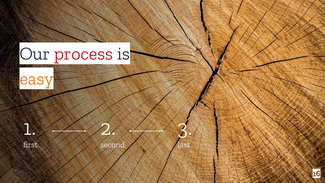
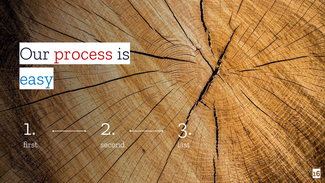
easy colour: orange -> blue (36, 79)
